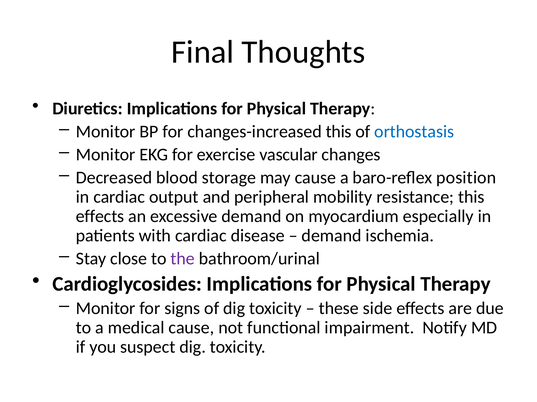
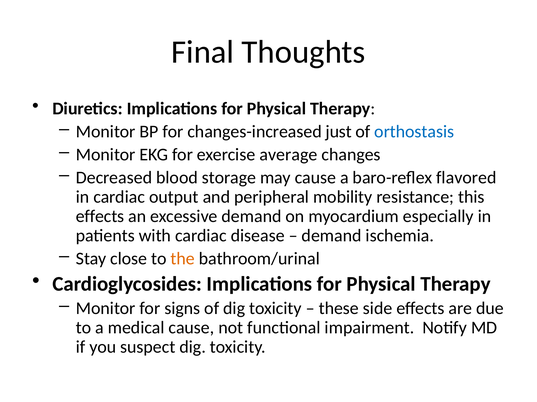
changes-increased this: this -> just (339, 132)
vascular: vascular -> average (288, 155)
position: position -> flavored (466, 178)
the colour: purple -> orange (183, 259)
